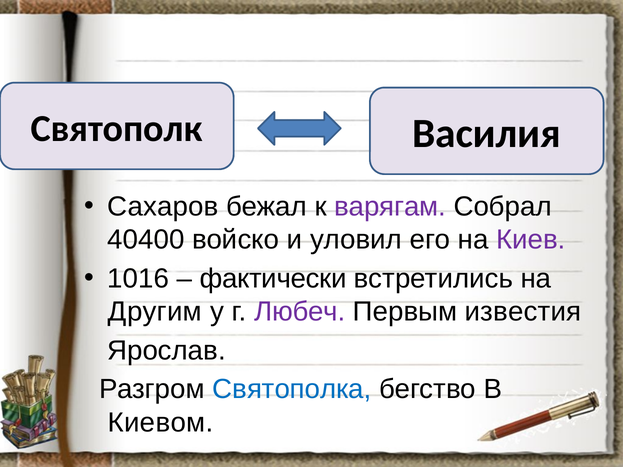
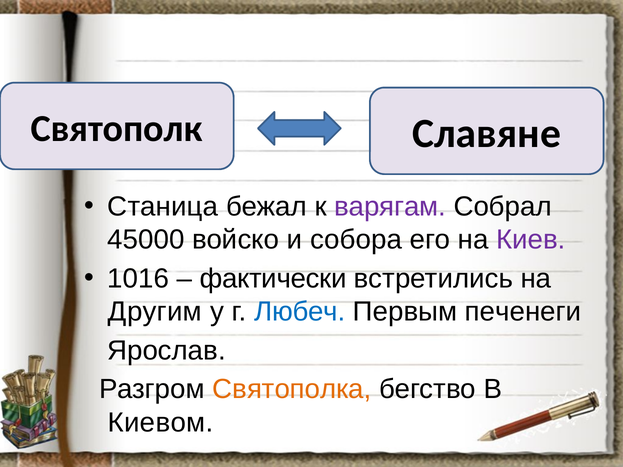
Василия: Василия -> Славяне (487, 134)
Сахаров: Сахаров -> Станица (163, 207)
40400: 40400 -> 45000 (146, 240)
уловил: уловил -> собора (356, 240)
Любеч colour: purple -> blue (300, 312)
известия: известия -> печенеги (523, 312)
Святополка colour: blue -> orange (292, 389)
